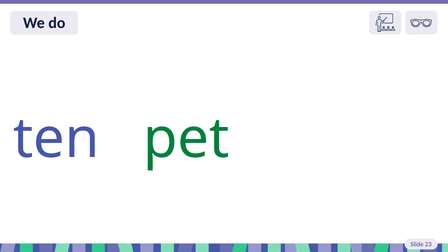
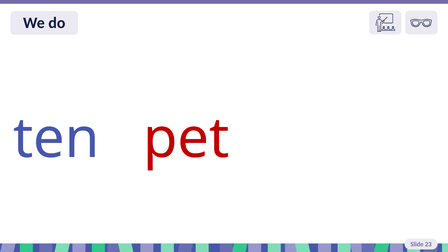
pet colour: green -> red (186, 139)
